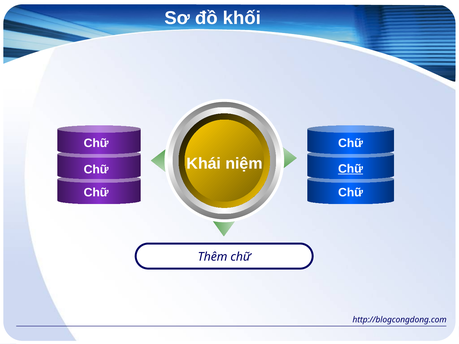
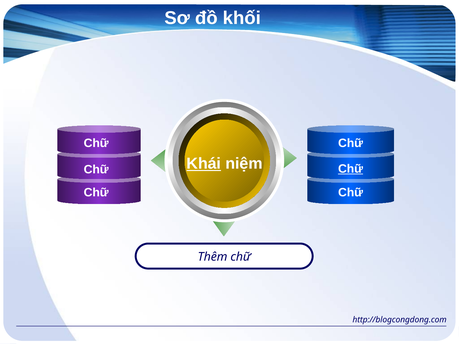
Khái underline: none -> present (204, 164)
